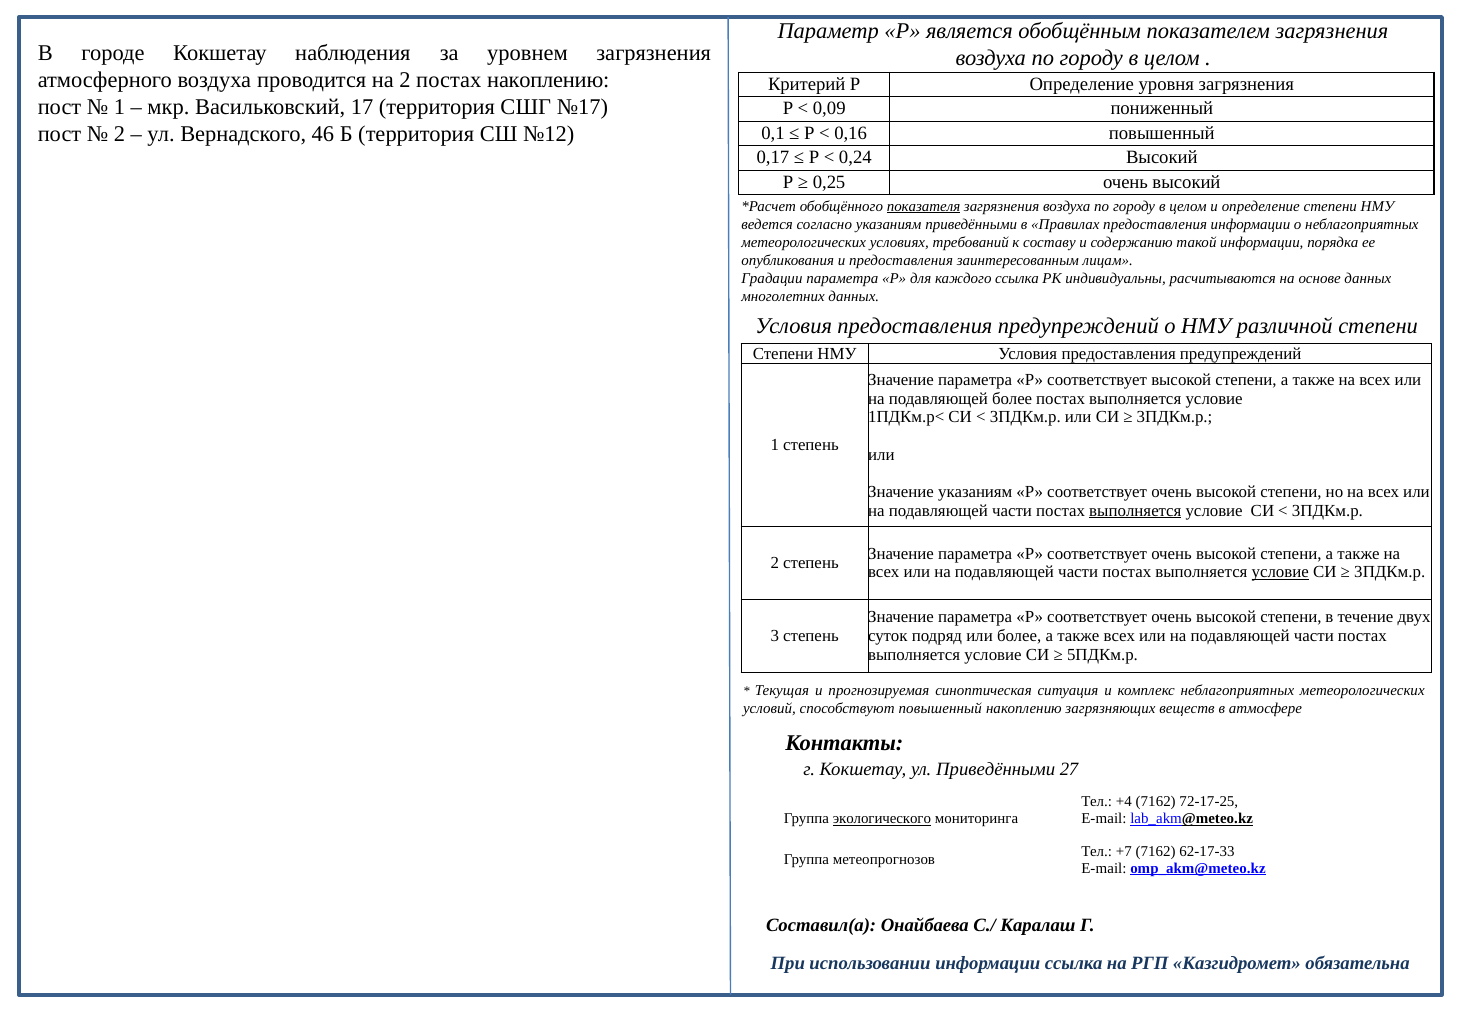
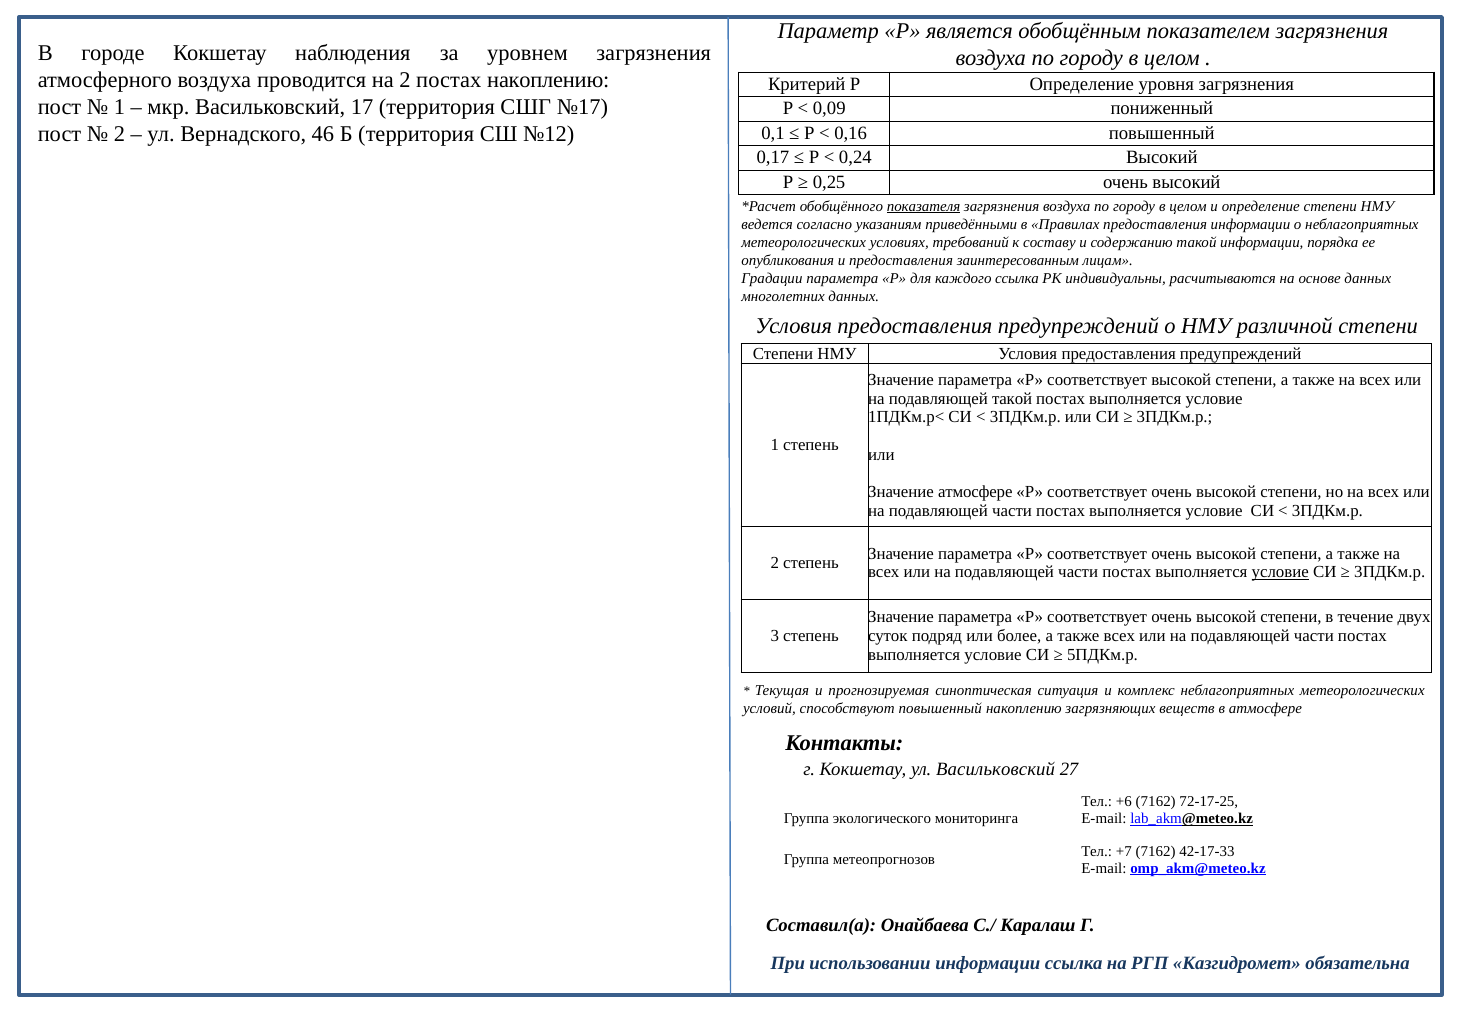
подавляющей более: более -> такой (1012, 398)
Значение указаниям: указаниям -> атмосфере (975, 492)
выполняется underline: present -> none (1135, 510)
ул Приведёнными: Приведёнными -> Васильковский (996, 769)
+4: +4 -> +6 (1124, 802)
экологического underline: present -> none (882, 818)
62-17-33: 62-17-33 -> 42-17-33 (1207, 851)
